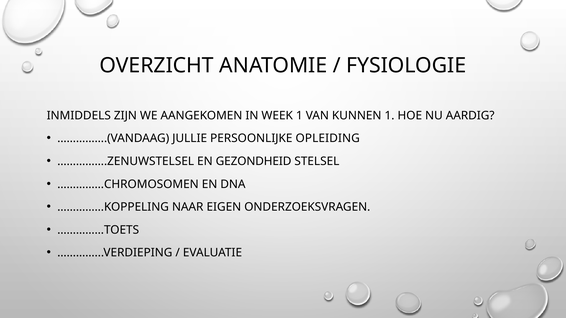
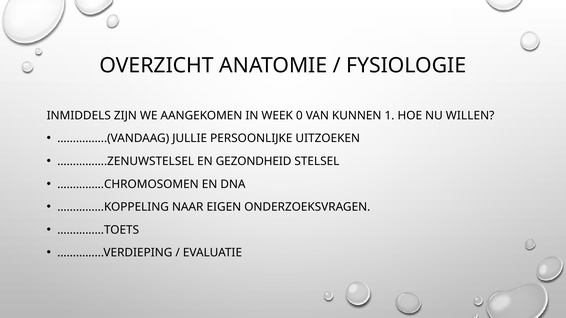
WEEK 1: 1 -> 0 (299, 116)
AARDIG: AARDIG -> WILLEN (470, 116)
OPLEIDING: OPLEIDING -> UITZOEKEN (328, 139)
